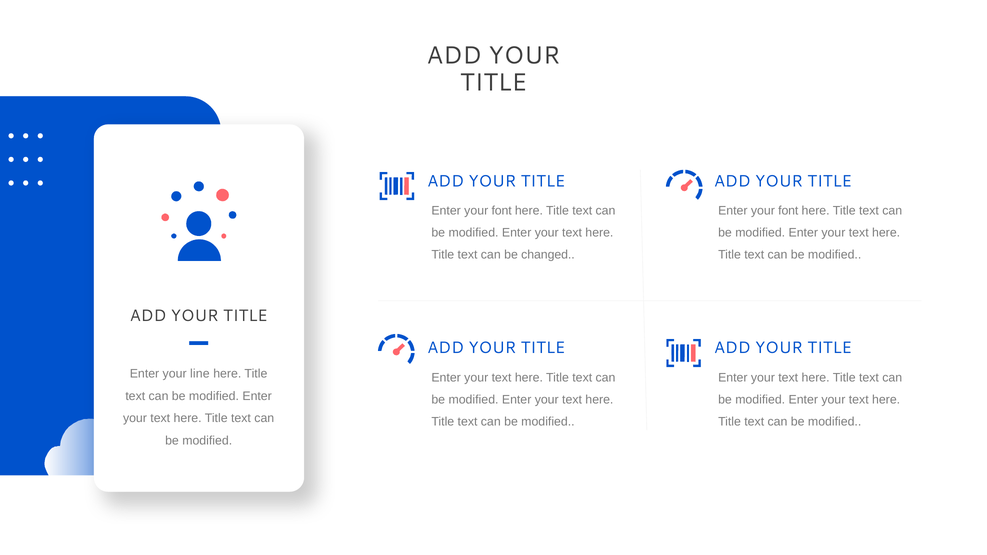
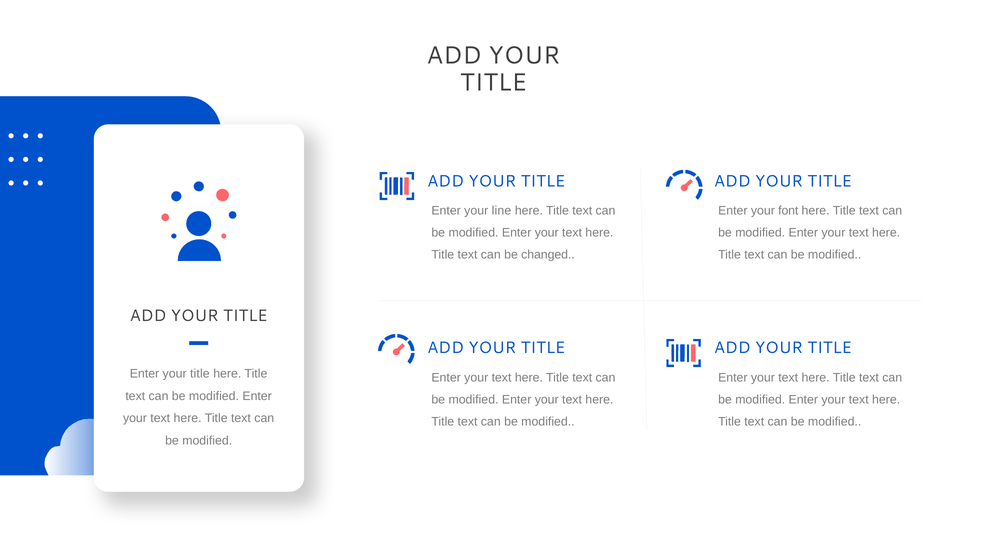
font: font -> line (501, 211)
Enter your line: line -> title (200, 374)
